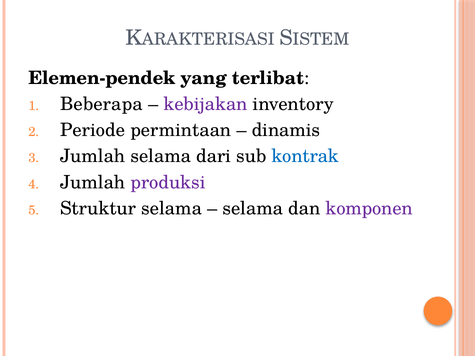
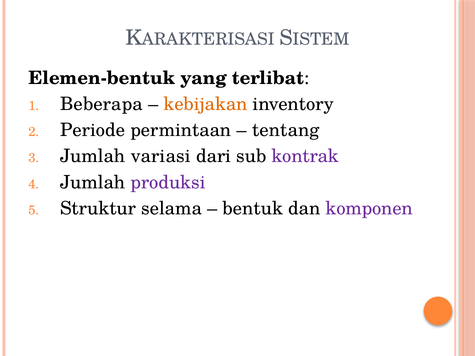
Elemen-pendek: Elemen-pendek -> Elemen-bentuk (102, 78)
kebijakan colour: purple -> orange (205, 104)
dinamis: dinamis -> tentang (286, 130)
Jumlah selama: selama -> variasi (161, 156)
kontrak colour: blue -> purple (305, 156)
selama: selama -> bentuk (253, 208)
